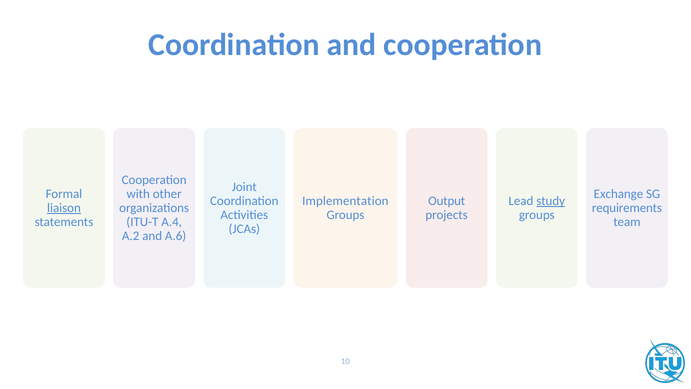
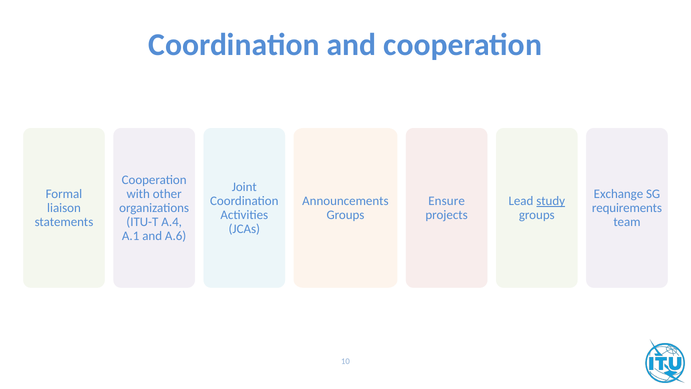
Implementation: Implementation -> Announcements (345, 201)
Output: Output -> Ensure (447, 201)
liaison underline: present -> none (64, 208)
A.2: A.2 -> A.1 (131, 236)
